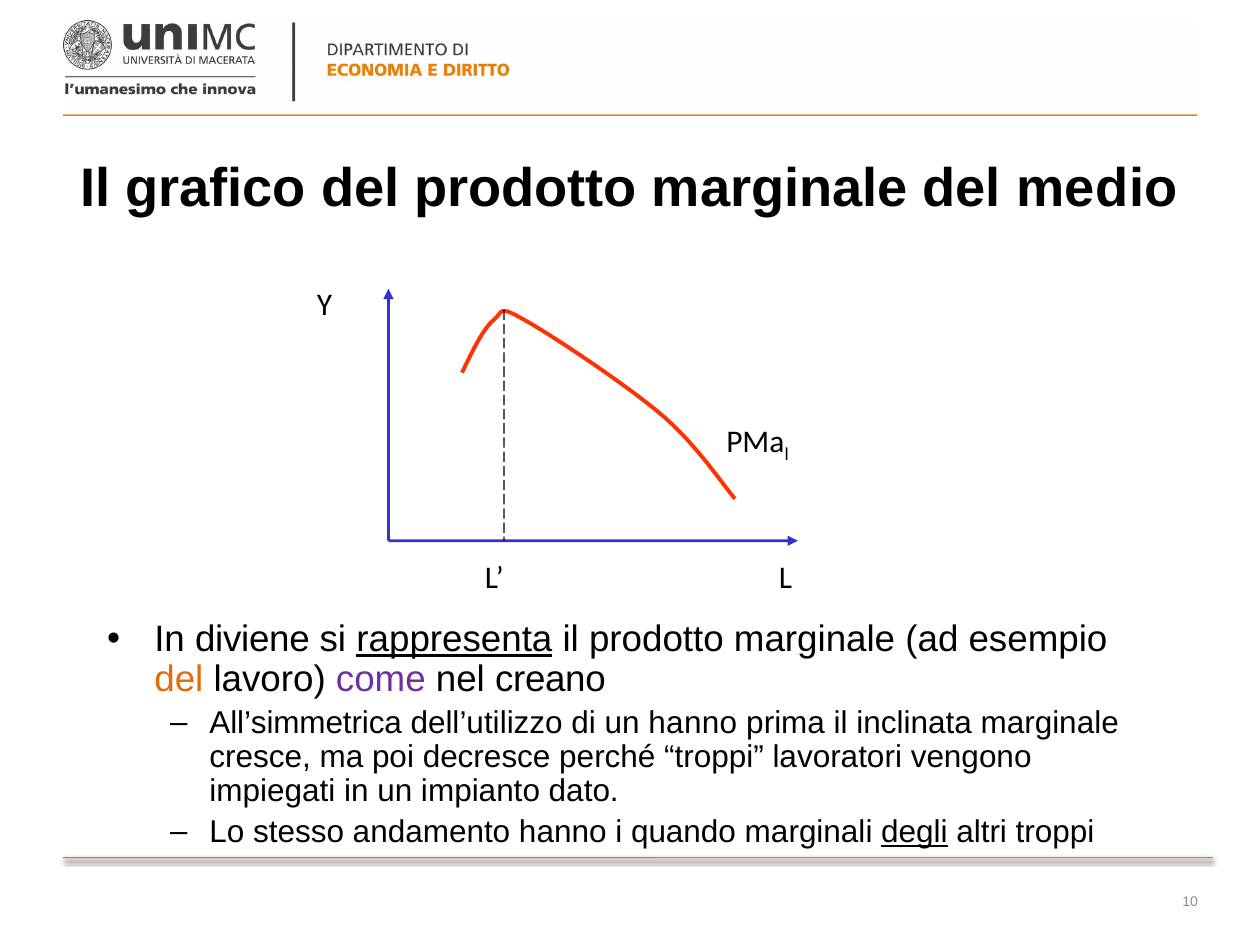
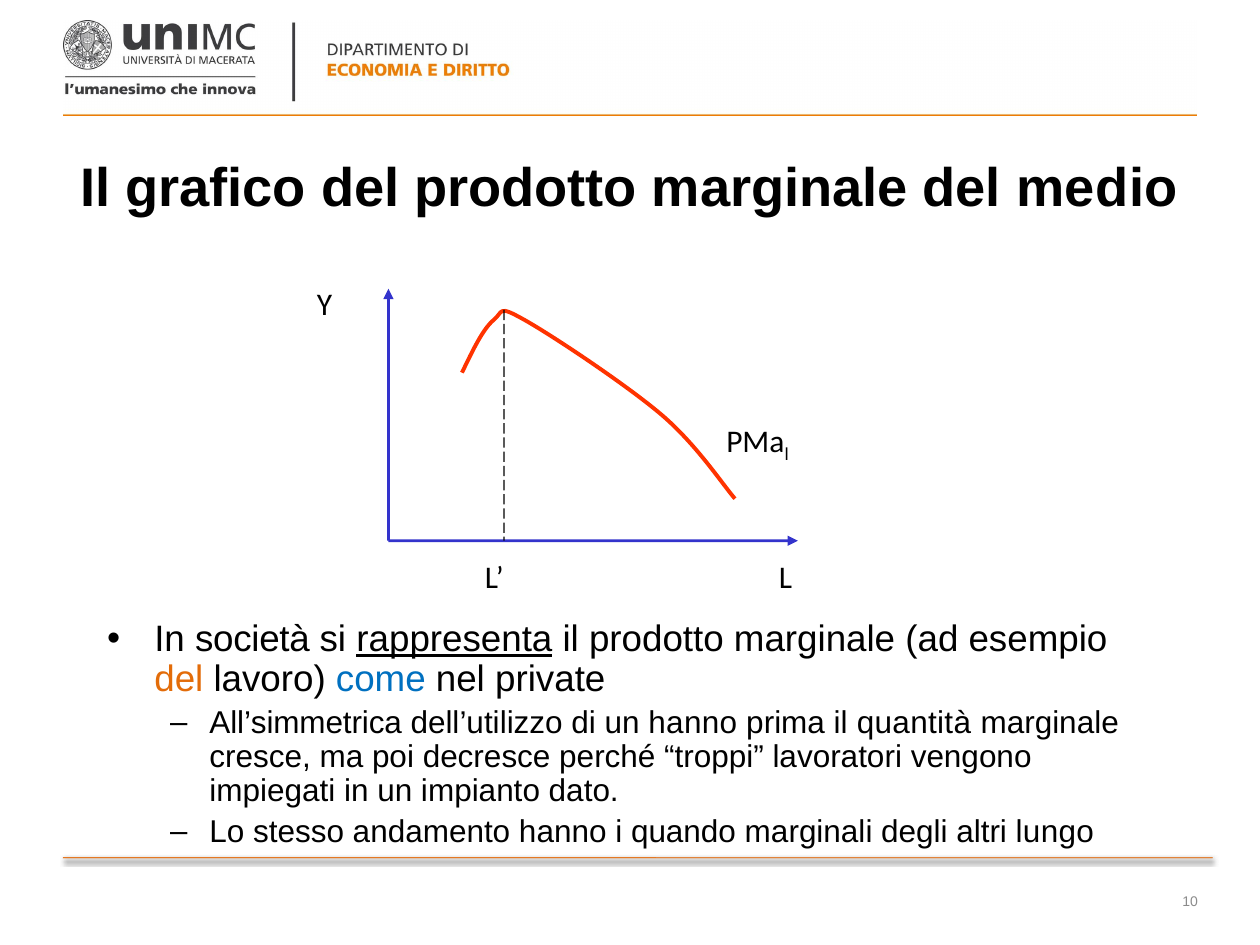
diviene: diviene -> società (252, 640)
come colour: purple -> blue (381, 679)
creano: creano -> private (550, 679)
inclinata: inclinata -> quantità (914, 723)
degli underline: present -> none (914, 832)
altri troppi: troppi -> lungo (1055, 832)
